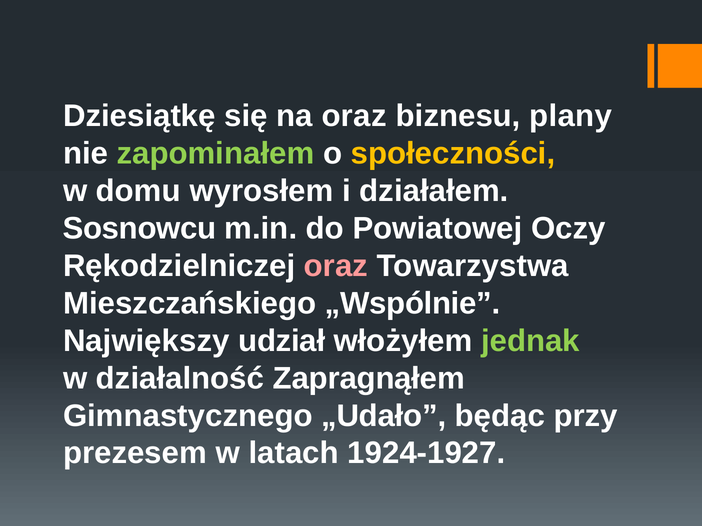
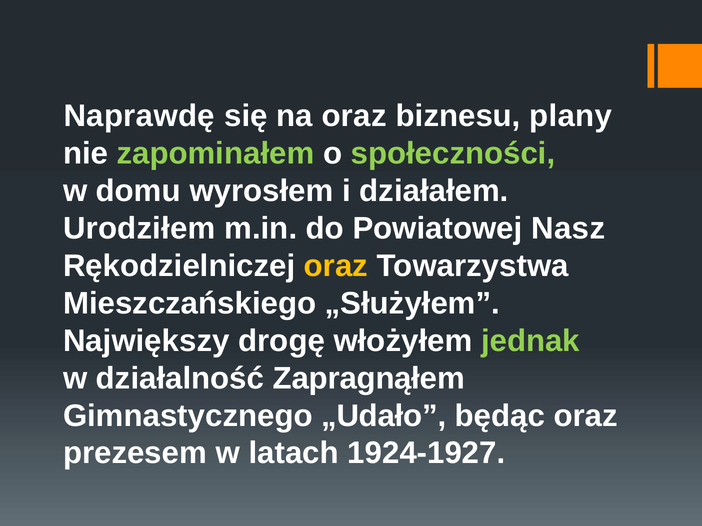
Dziesiątkę: Dziesiątkę -> Naprawdę (139, 116)
społeczności colour: yellow -> light green (453, 154)
Sosnowcu: Sosnowcu -> Urodziłem (139, 229)
Oczy: Oczy -> Nasz (568, 229)
oraz colour: pink -> yellow (336, 266)
„Wspólnie: „Wspólnie -> „Służyłem (412, 304)
udział: udział -> drogę (282, 341)
będąc przy: przy -> oraz (586, 416)
